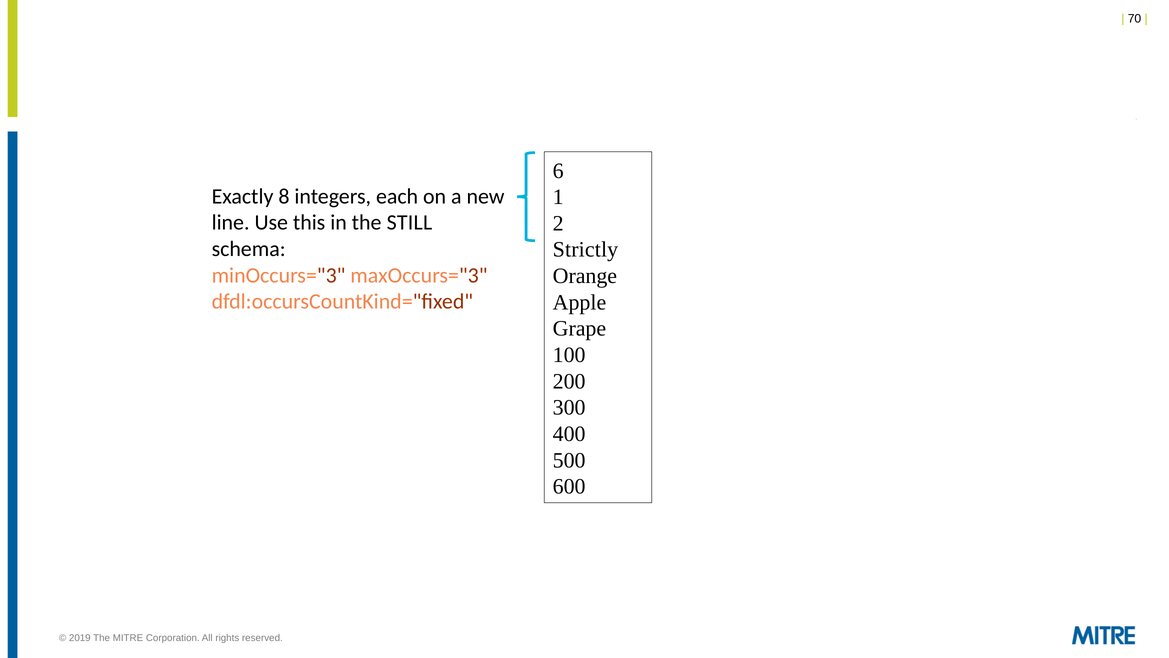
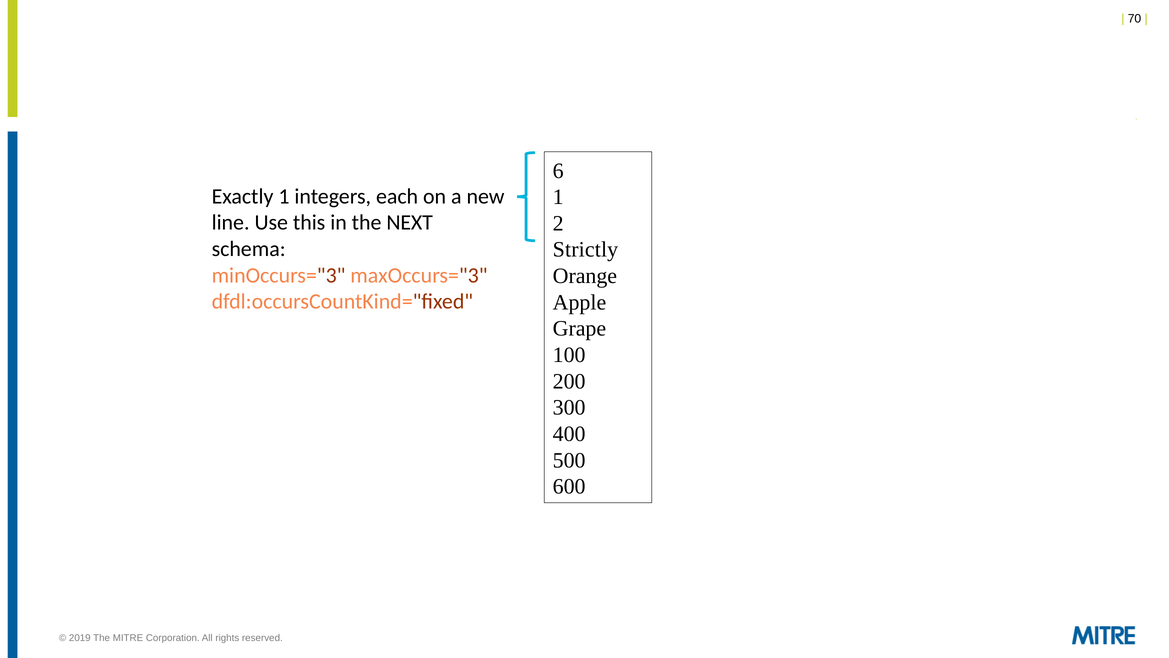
Exactly 8: 8 -> 1 (284, 196)
STILL: STILL -> NEXT (410, 222)
